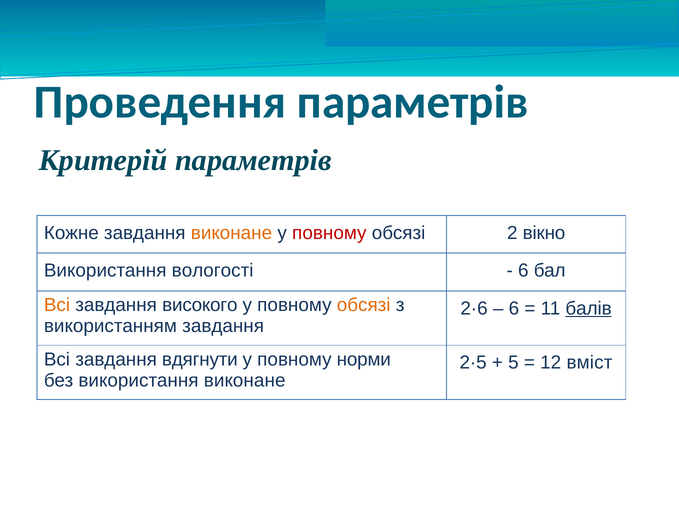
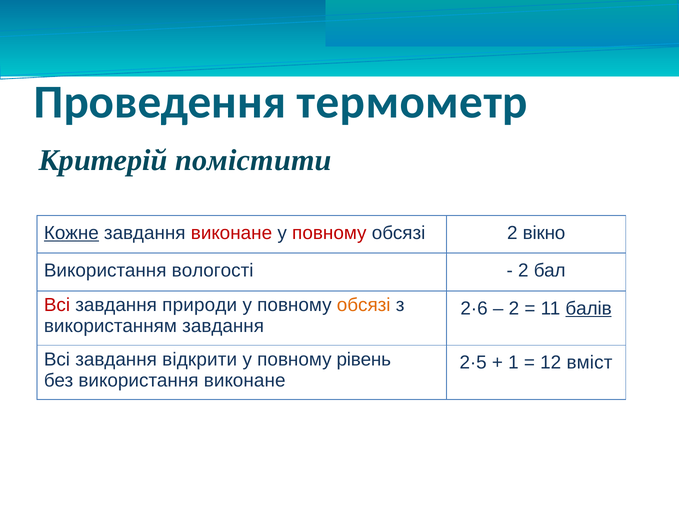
Проведення параметрів: параметрів -> термометр (412, 102)
Критерій параметрів: параметрів -> помістити (253, 160)
Кожне underline: none -> present (71, 233)
виконане colour: orange -> red (232, 233)
6: 6 -> 2 (523, 271)
Всі colour: orange -> red (57, 305)
високого: високого -> природи (200, 305)
6: 6 -> 2 (514, 308)
вдягнути: вдягнути -> відкрити (200, 360)
норми: норми -> рівень (364, 360)
5: 5 -> 1 (513, 363)
